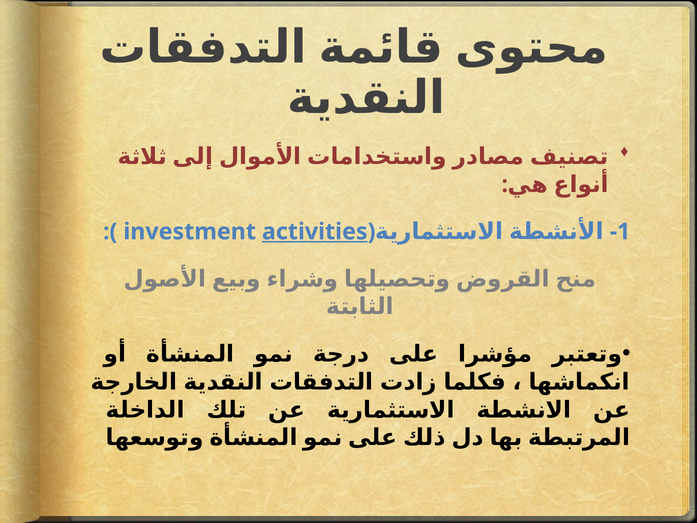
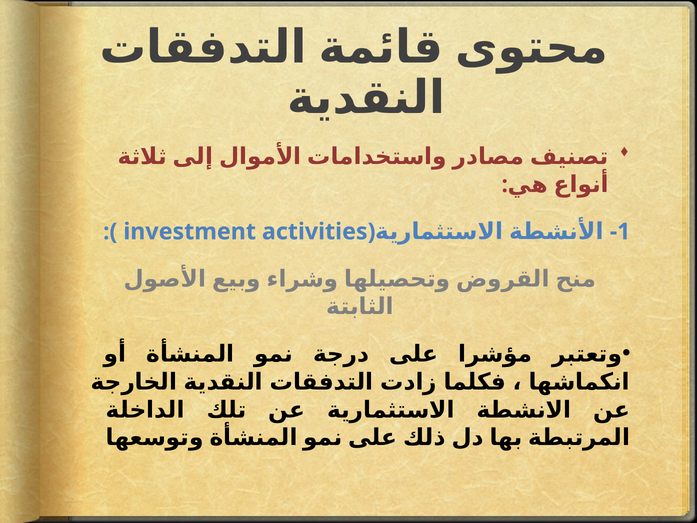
activities underline: present -> none (315, 232)
